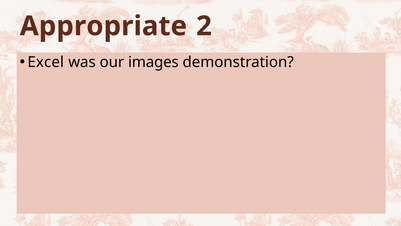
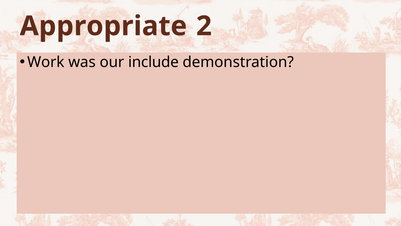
Excel: Excel -> Work (46, 62)
images: images -> include (153, 62)
